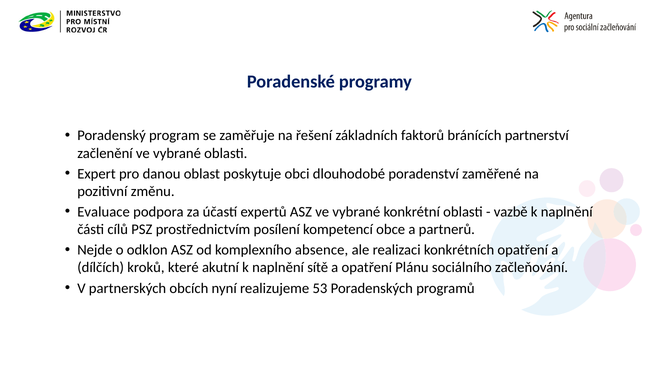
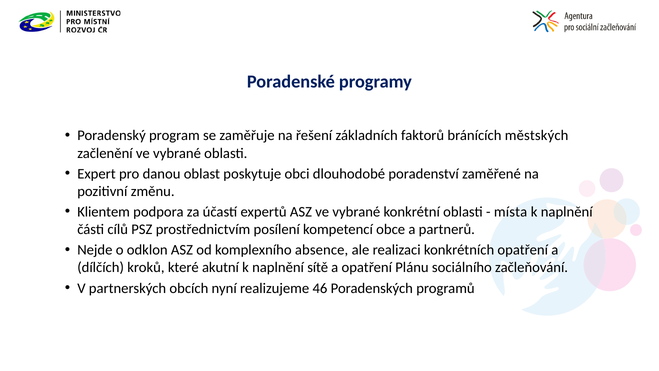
partnerství: partnerství -> městských (537, 135)
Evaluace: Evaluace -> Klientem (104, 212)
vazbě: vazbě -> místa (511, 212)
53: 53 -> 46 (320, 288)
